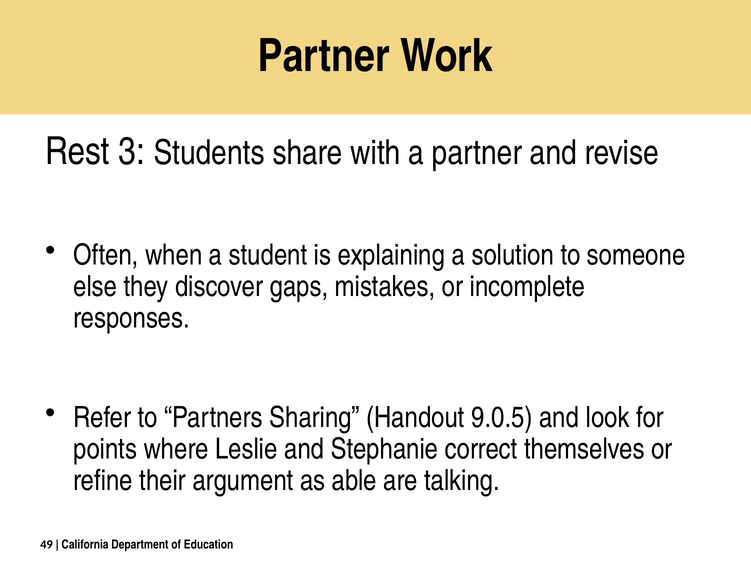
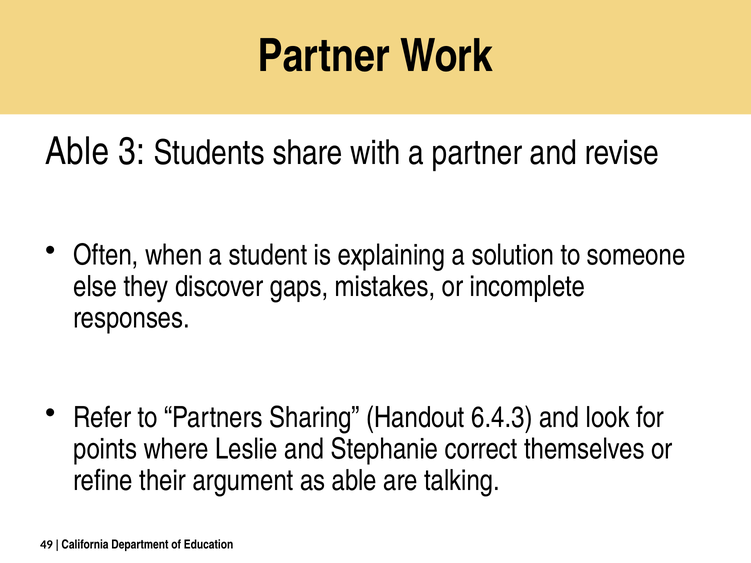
Rest: Rest -> Able (77, 152)
9.0.5: 9.0.5 -> 6.4.3 (502, 418)
